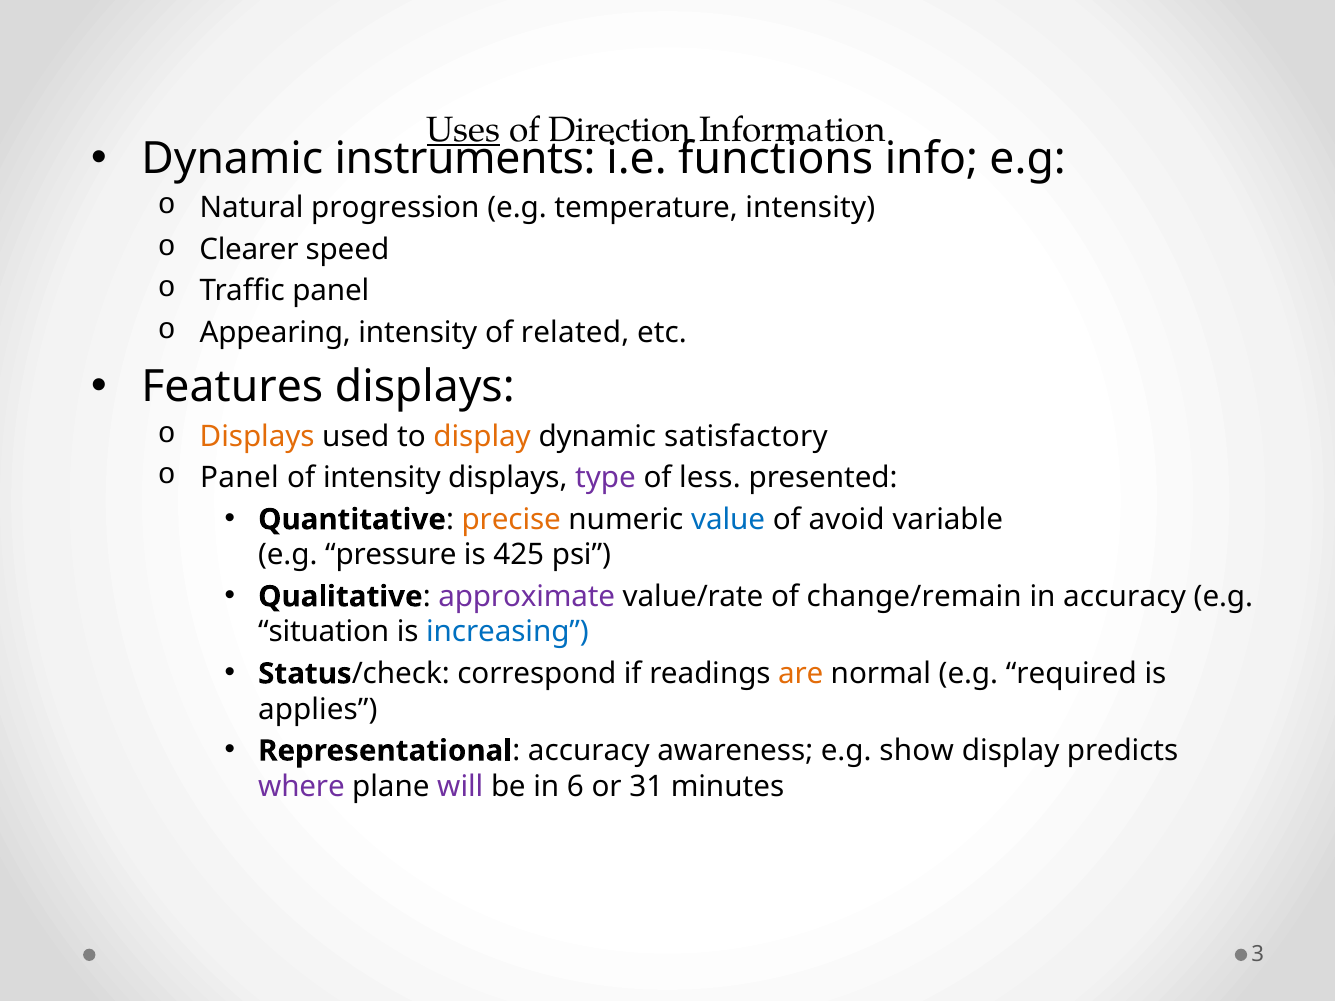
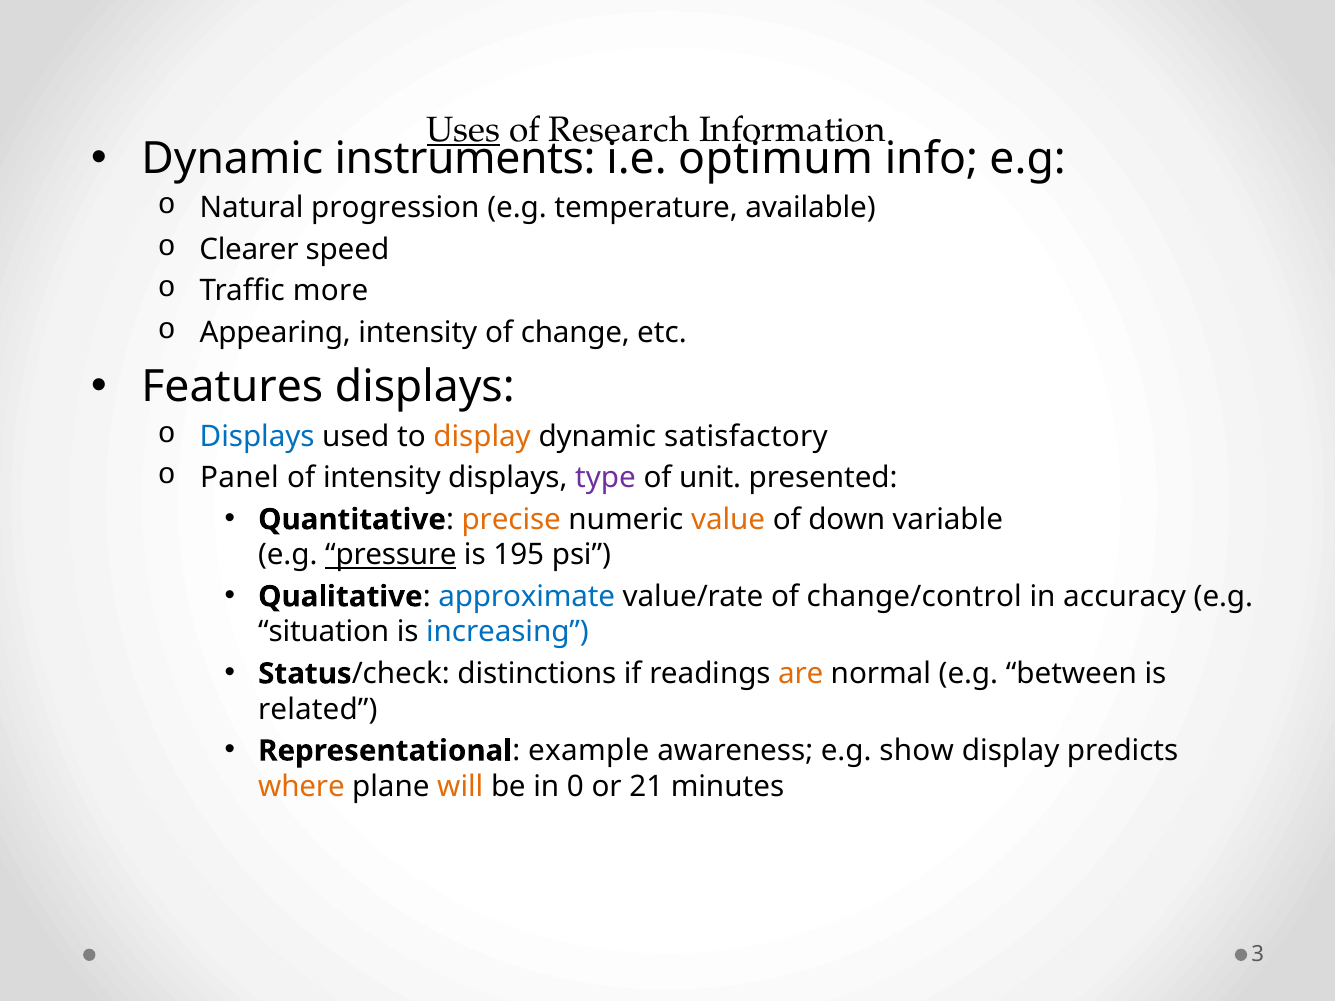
Direction: Direction -> Research (619, 130)
functions: functions -> optimum (776, 159)
temperature intensity: intensity -> available (810, 208)
Traffic panel: panel -> more (331, 291)
related: related -> change (575, 333)
Displays colour: orange -> blue (257, 437)
less: less -> unit (710, 478)
value colour: blue -> orange (728, 520)
avoid: avoid -> down (847, 520)
pressure underline: none -> present (391, 555)
425: 425 -> 195 (519, 555)
approximate colour: purple -> blue (527, 597)
change/remain: change/remain -> change/control (914, 597)
correspond: correspond -> distinctions (537, 674)
required: required -> between (1071, 674)
applies: applies -> related (318, 709)
Representational accuracy: accuracy -> example (589, 751)
where colour: purple -> orange (301, 787)
will colour: purple -> orange (460, 787)
6: 6 -> 0 (575, 787)
31: 31 -> 21 (646, 787)
